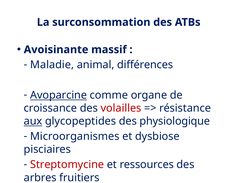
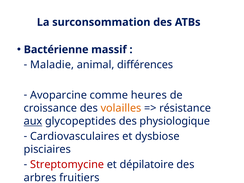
Avoisinante: Avoisinante -> Bactérienne (56, 50)
Avoparcine underline: present -> none (59, 95)
organe: organe -> heures (149, 95)
volailles colour: red -> orange (121, 108)
Microorganismes: Microorganismes -> Cardiovasculaires (75, 136)
ressources: ressources -> dépilatoire (147, 165)
